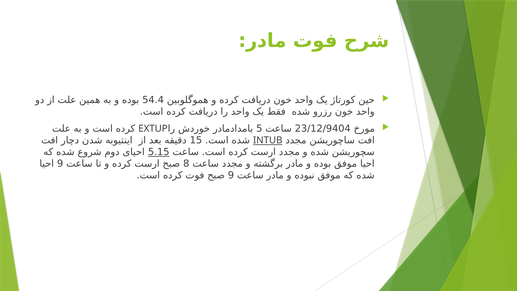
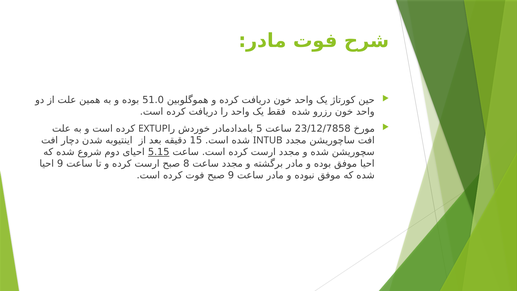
54.4: 54.4 -> 51.0 (153, 100)
23/12/9404: 23/12/9404 -> 23/12/7858 (323, 129)
INTUB underline: present -> none (268, 140)
